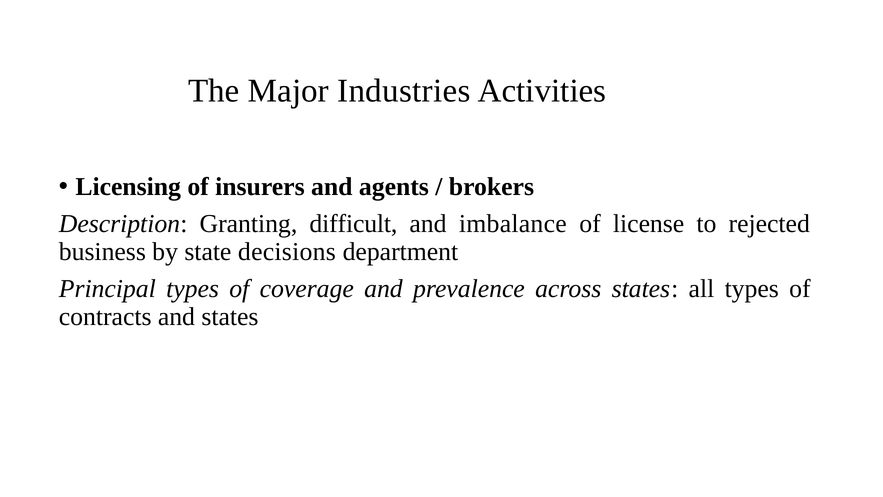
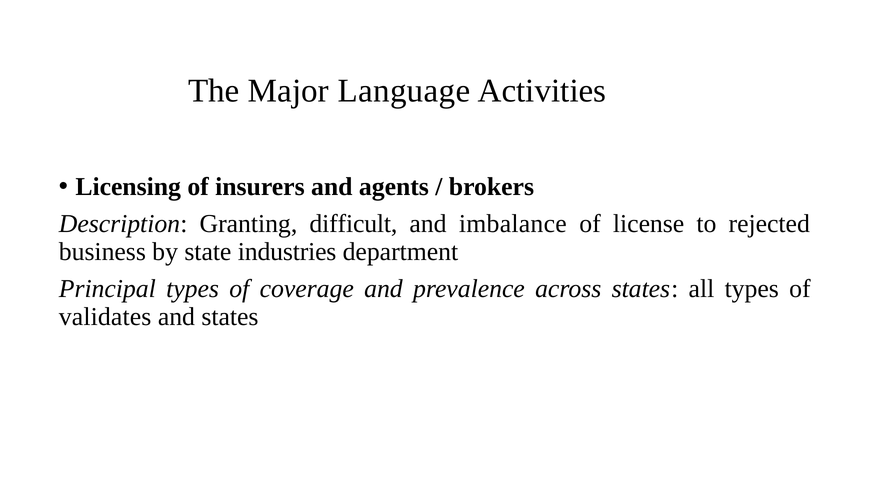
Industries: Industries -> Language (404, 91)
decisions: decisions -> industries (287, 252)
contracts: contracts -> validates (105, 316)
